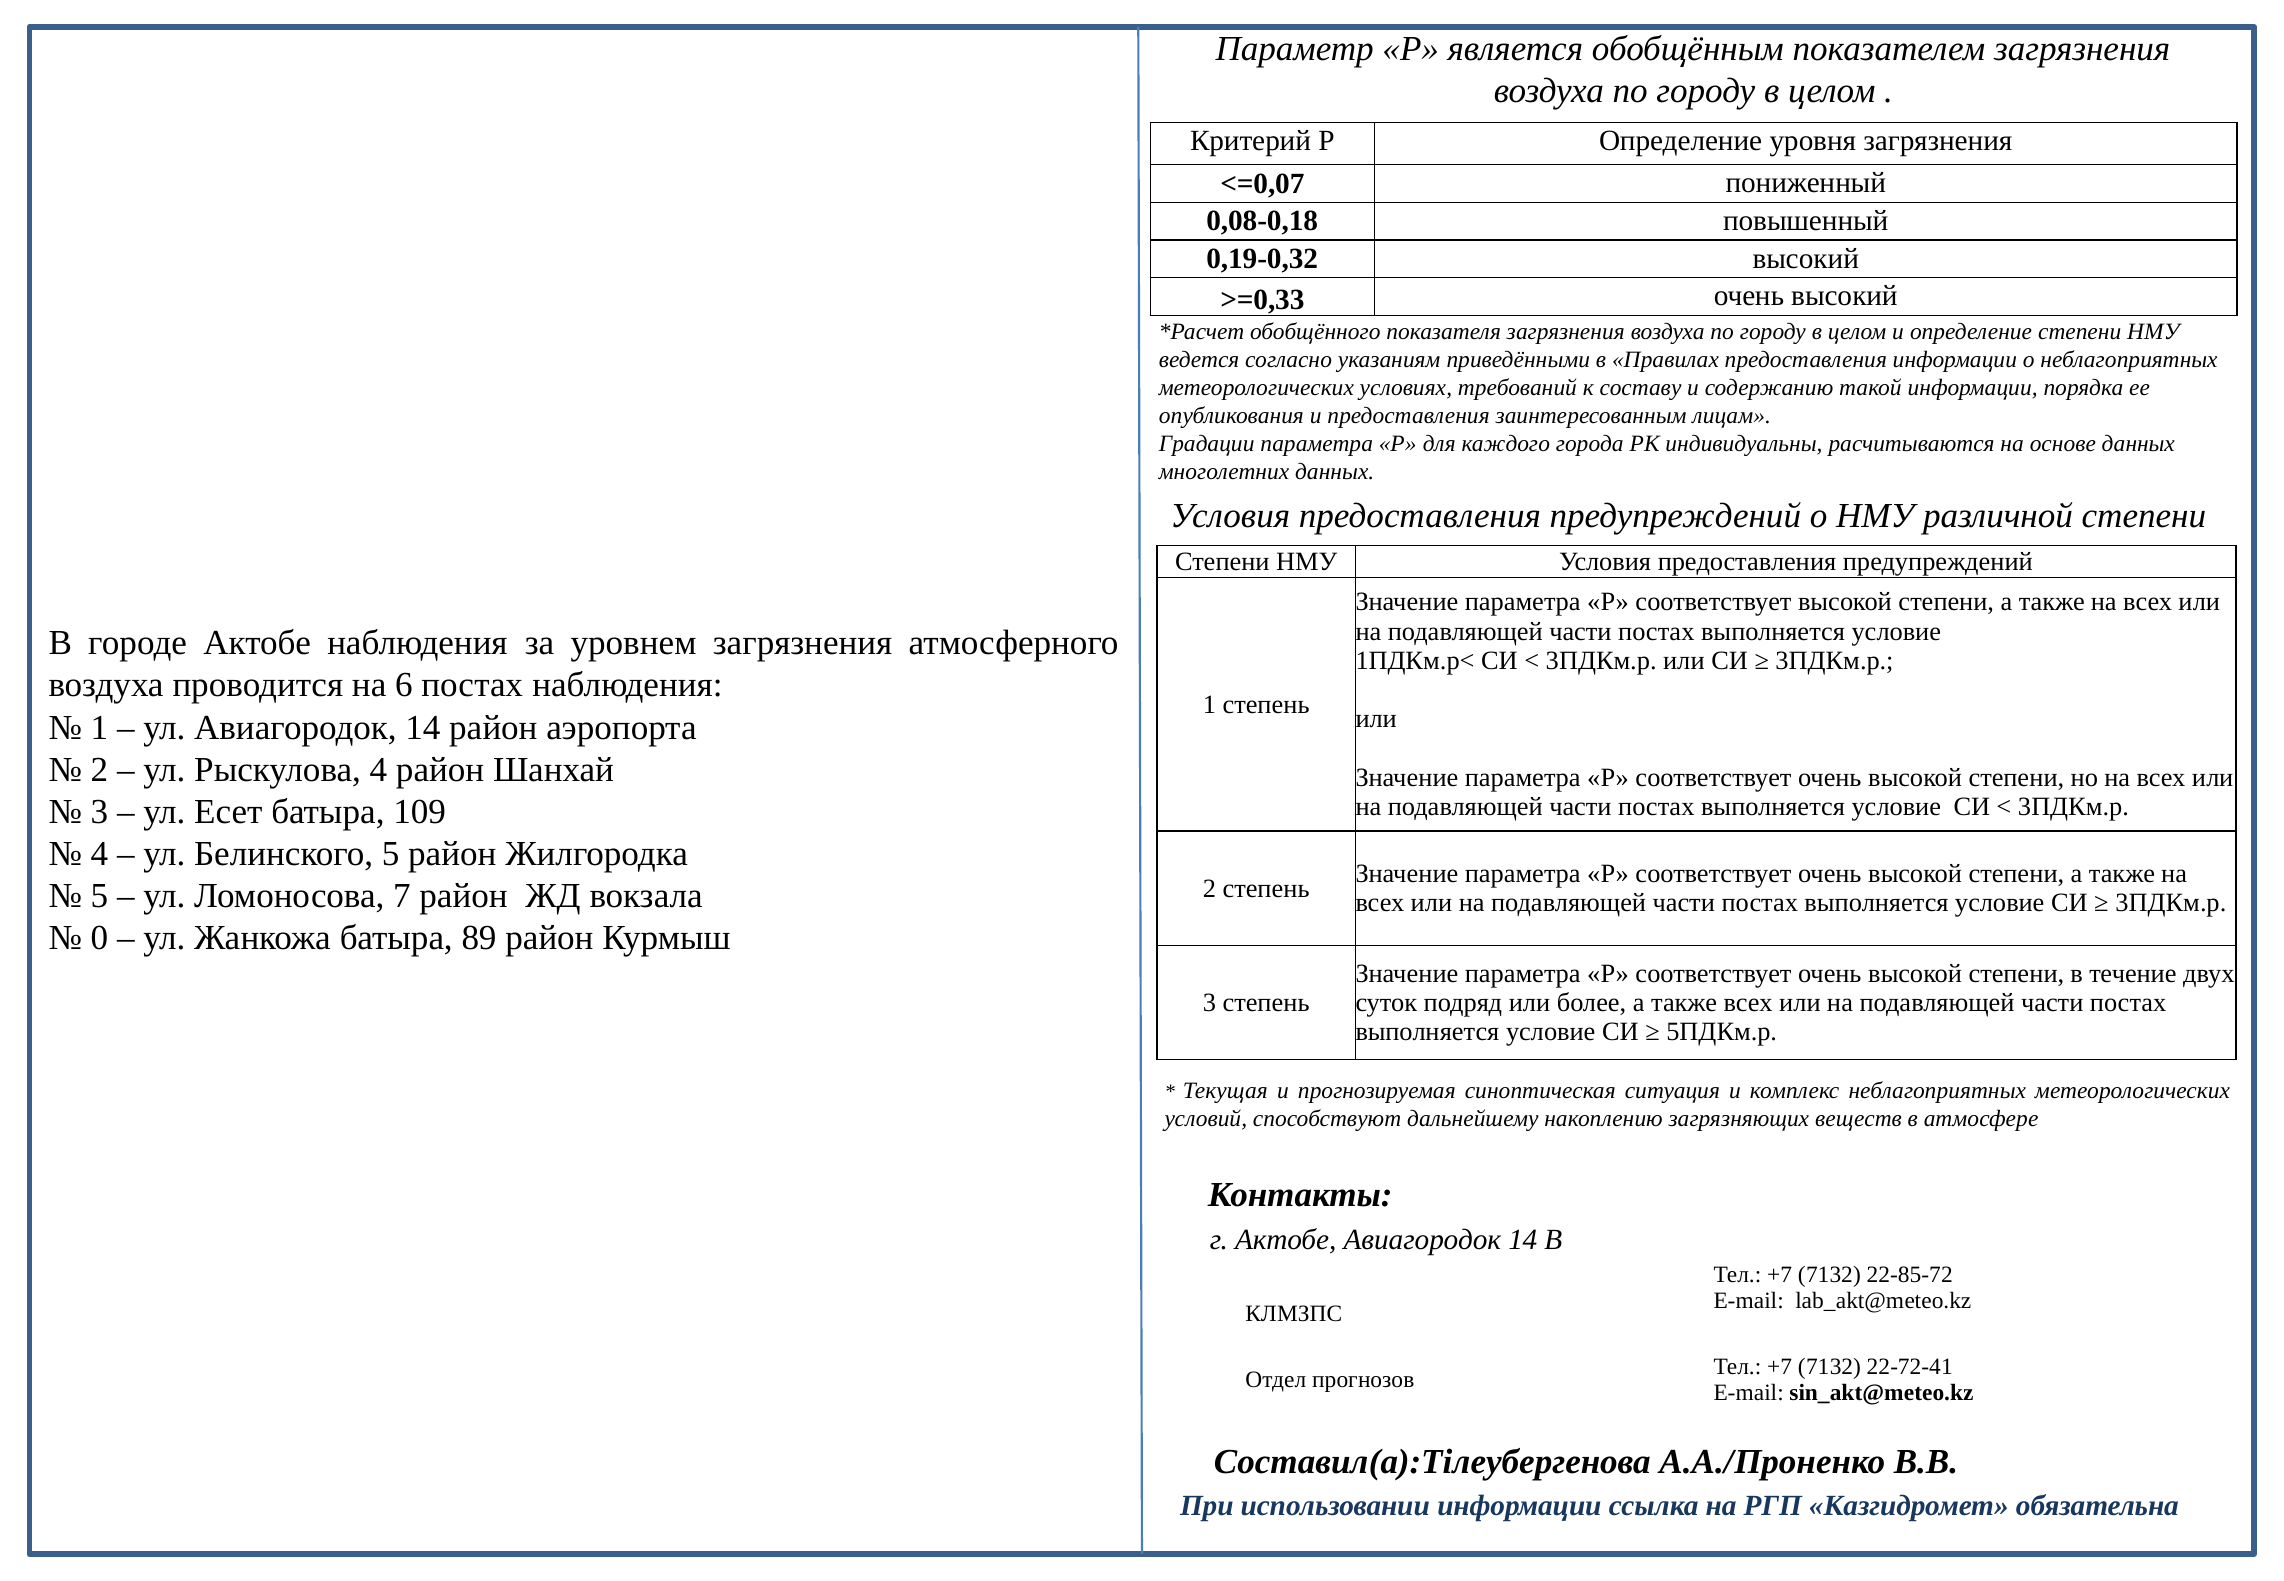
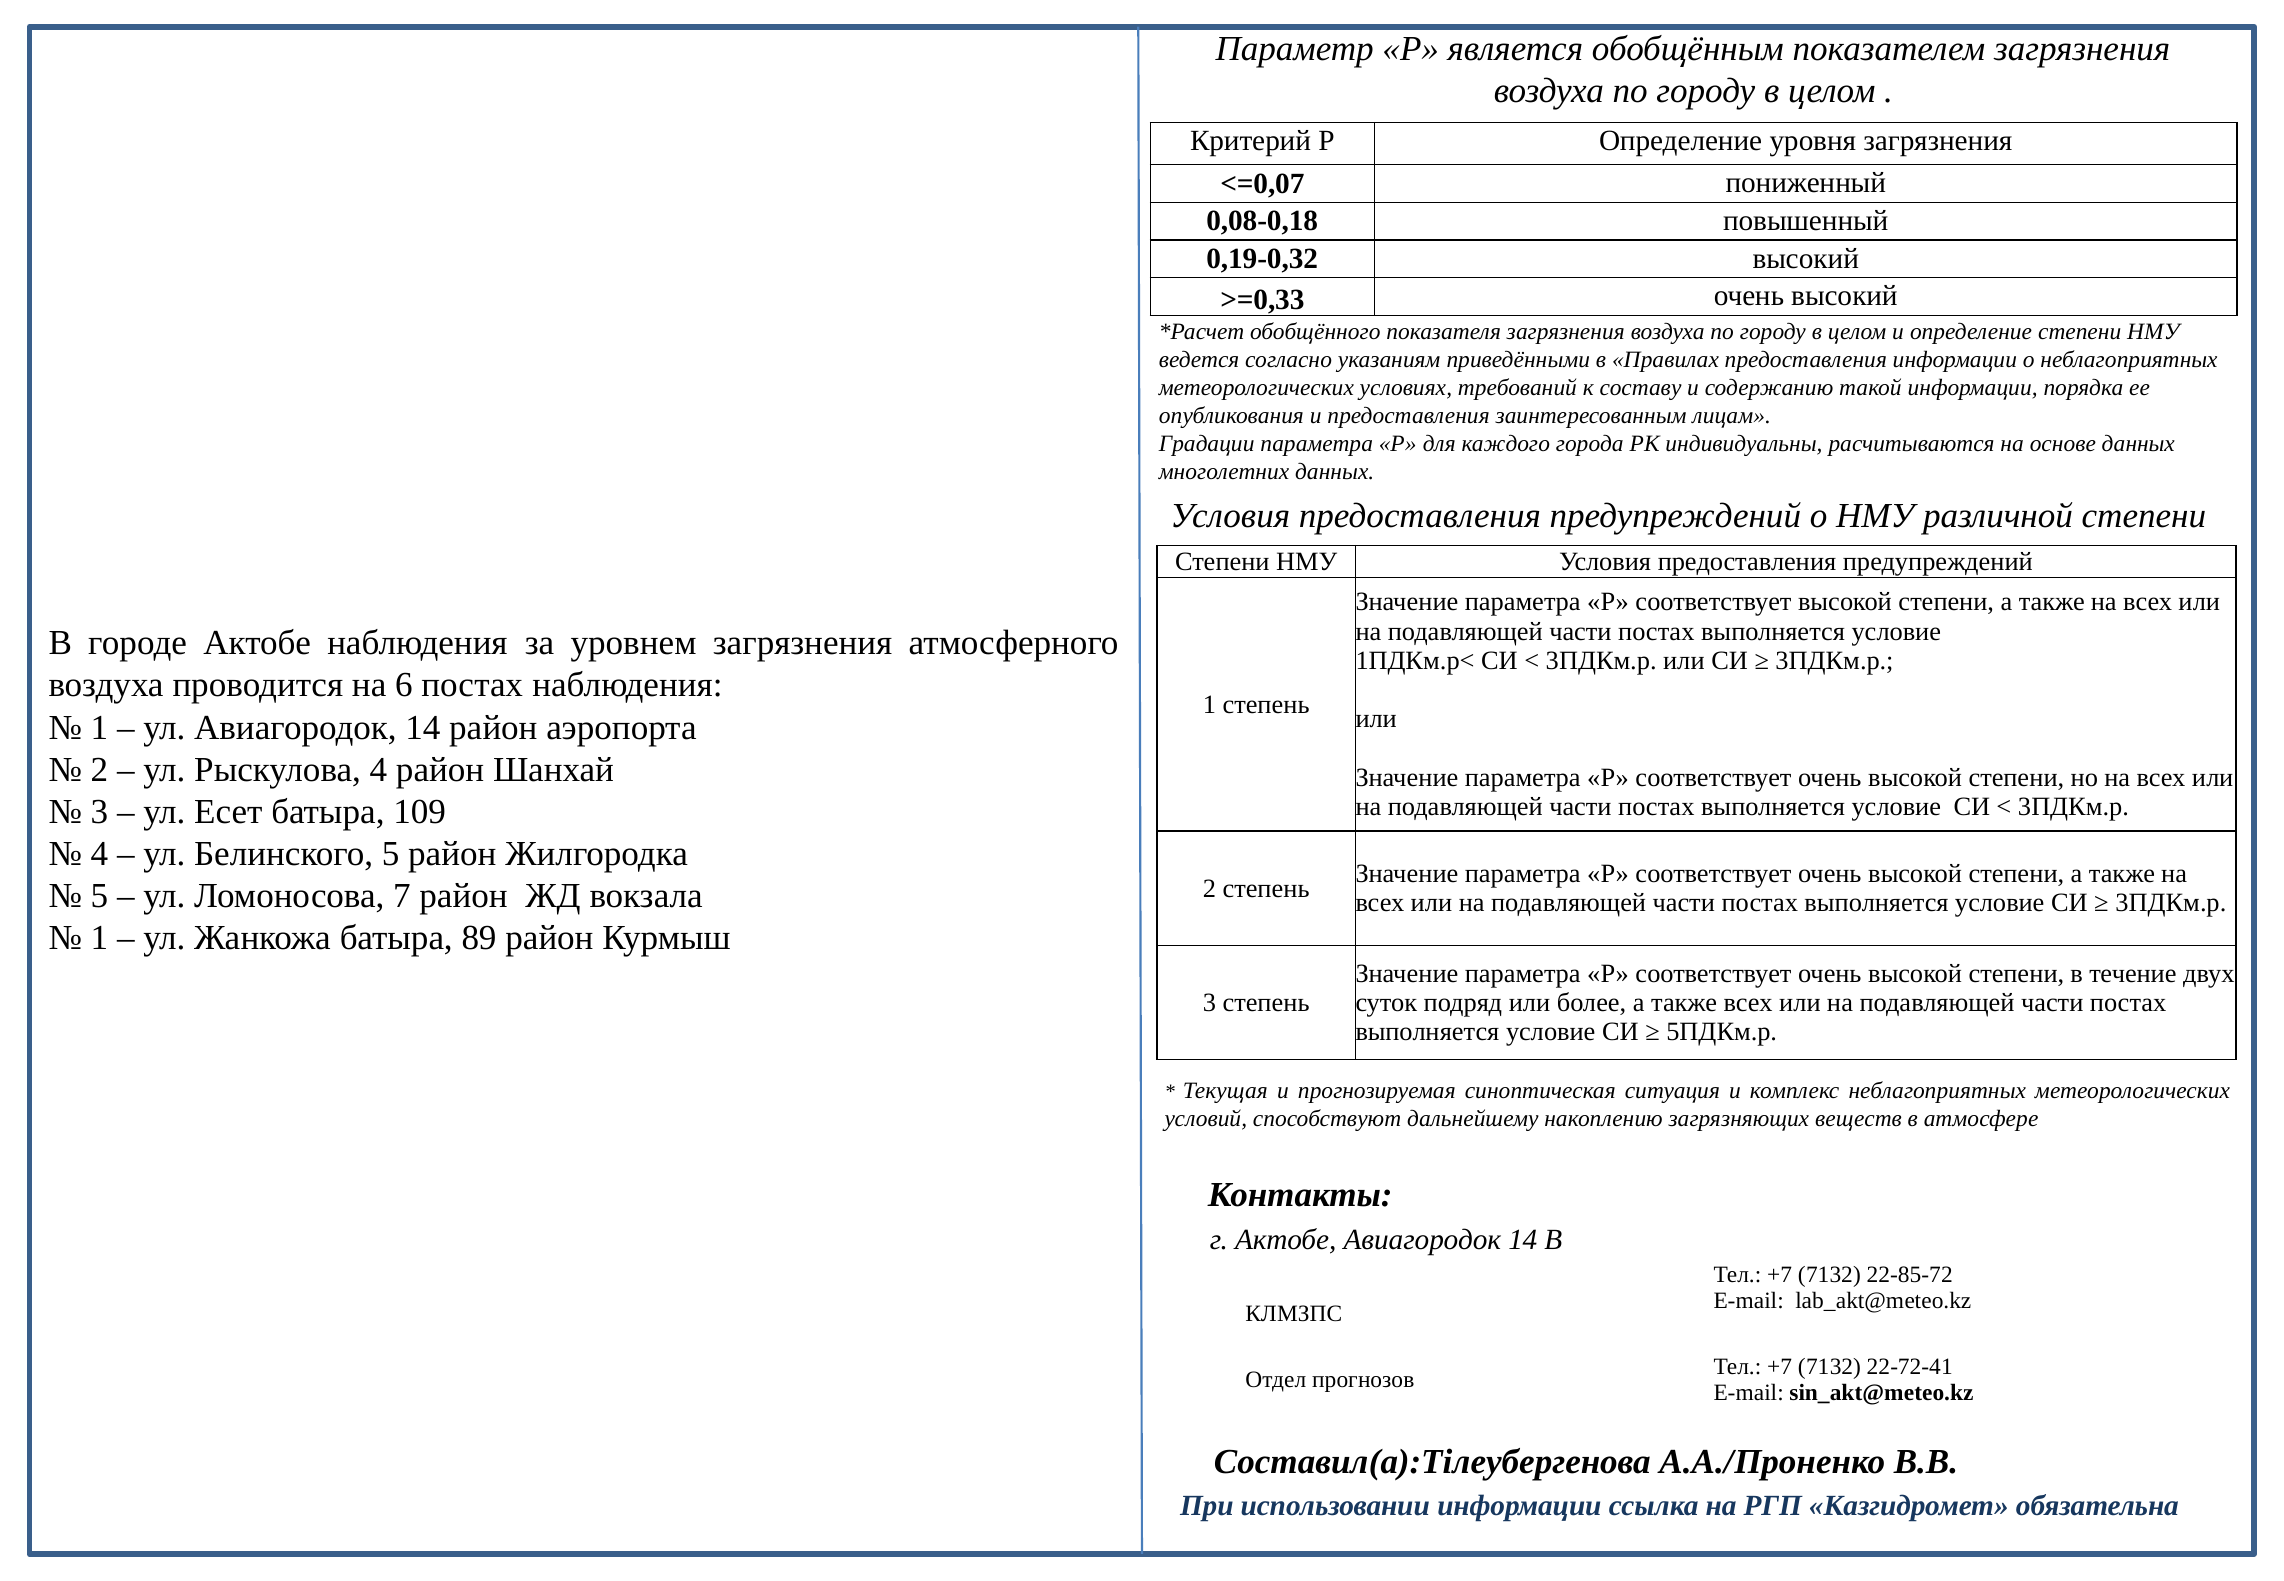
0: 0 -> 1 (100, 938)
